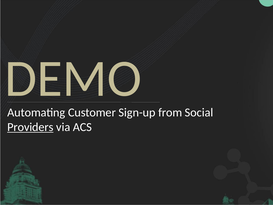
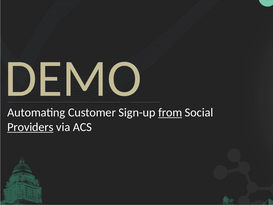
from underline: none -> present (170, 112)
